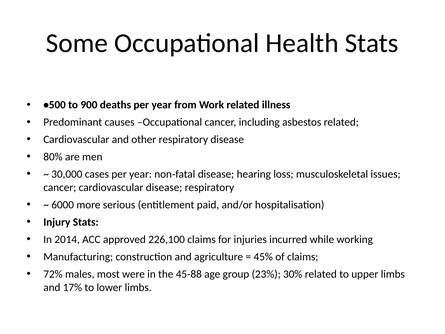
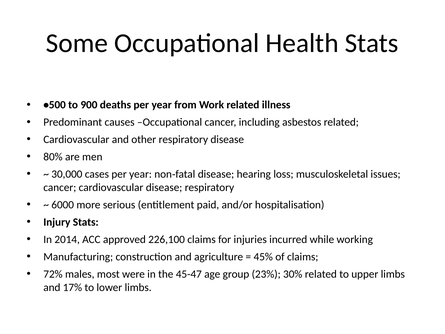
45-88: 45-88 -> 45-47 (189, 274)
